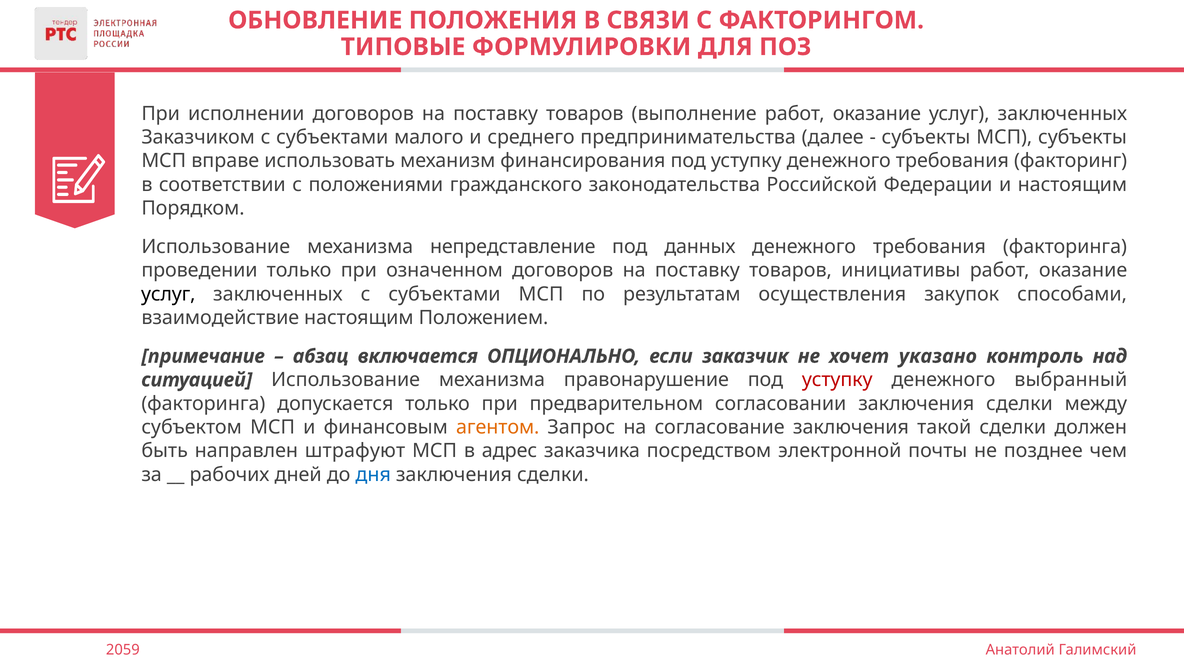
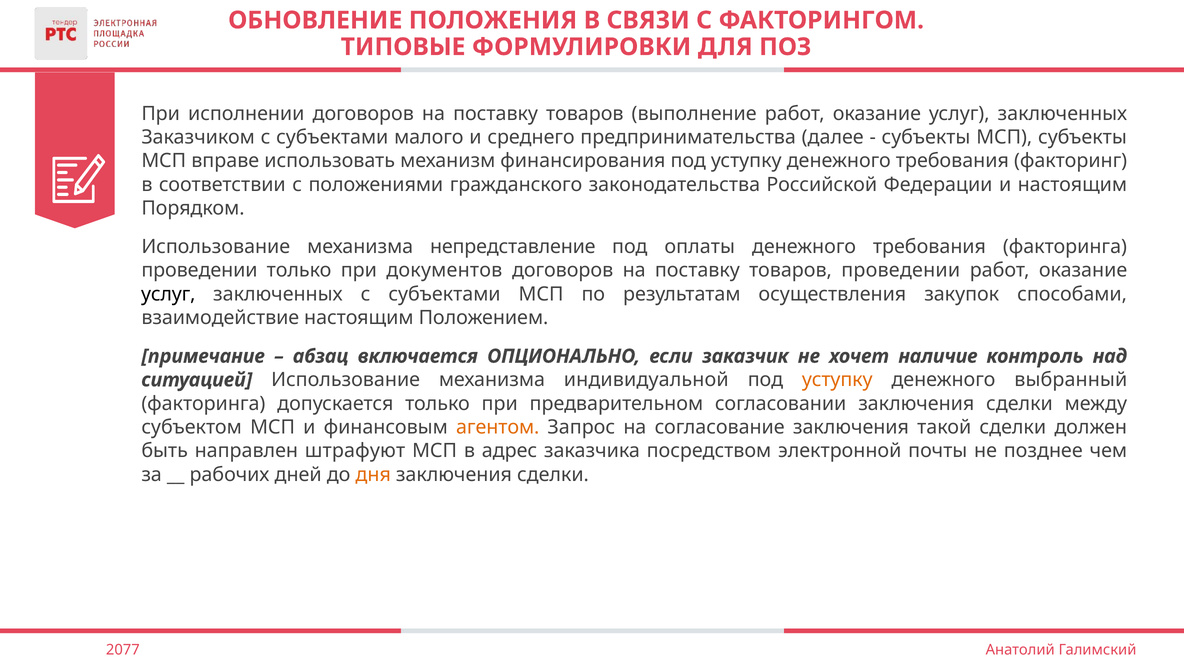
данных: данных -> оплаты (700, 247)
означенном: означенном -> документов (444, 270)
товаров инициативы: инициативы -> проведении (901, 270)
указано: указано -> наличие (938, 356)
правонарушение: правонарушение -> индивидуальной (646, 380)
уступку colour: red -> orange (837, 380)
дня colour: blue -> orange (373, 475)
2059: 2059 -> 2077 (123, 650)
